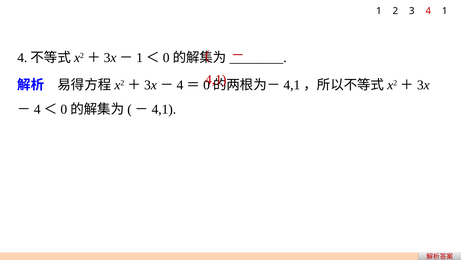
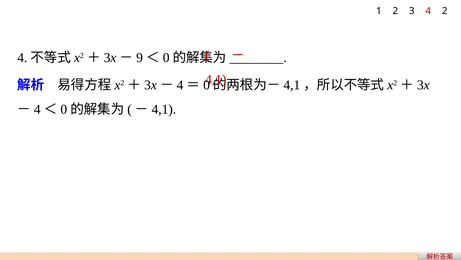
4 1: 1 -> 2 (445, 11)
1: 1 -> 9 (140, 58)
